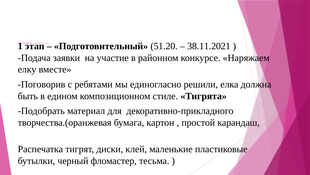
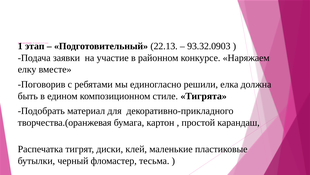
51.20: 51.20 -> 22.13 (164, 46)
38.11.2021: 38.11.2021 -> 93.32.0903 (209, 46)
